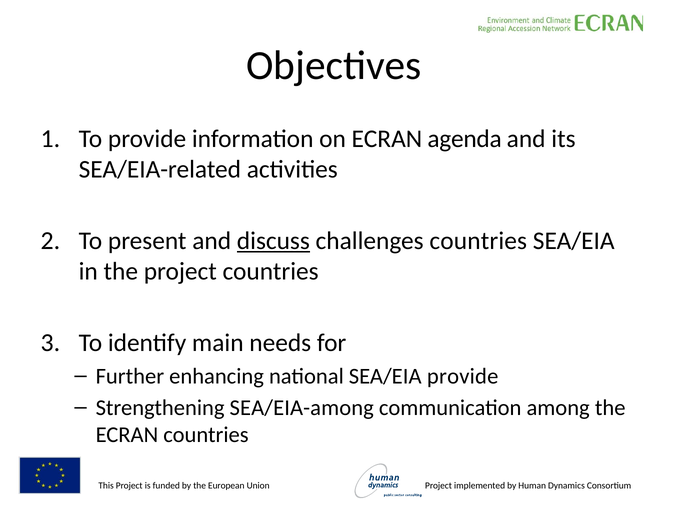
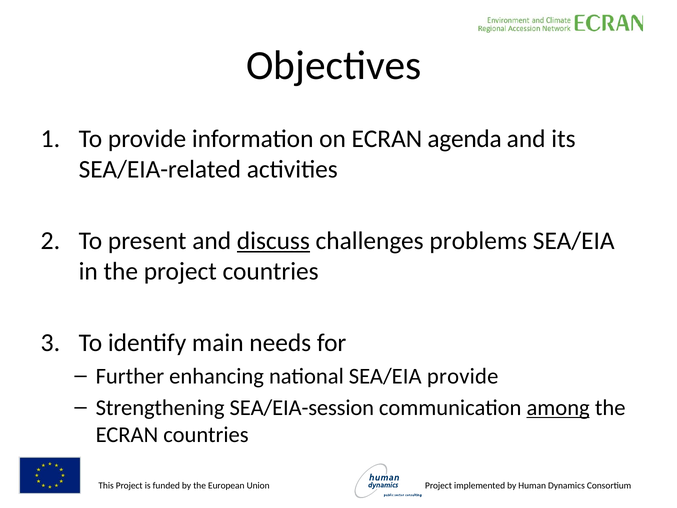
challenges countries: countries -> problems (478, 241)
SEA/EIA-among: SEA/EIA-among -> SEA/EIA-session (302, 408)
among underline: none -> present (558, 408)
